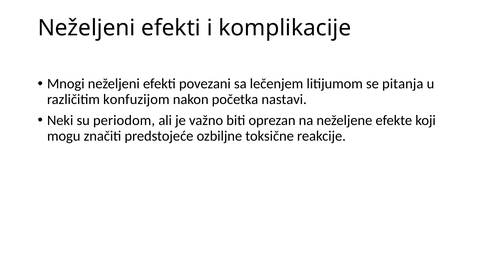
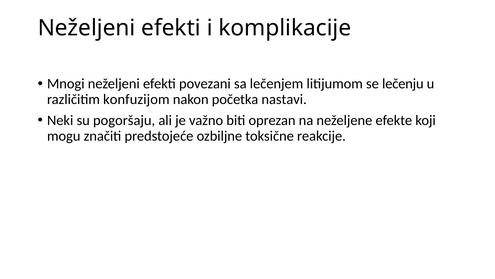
pitanja: pitanja -> lečenju (403, 84)
periodom: periodom -> pogoršaju (124, 120)
